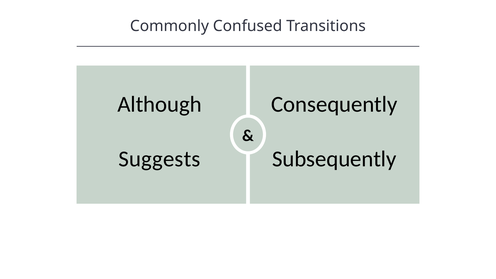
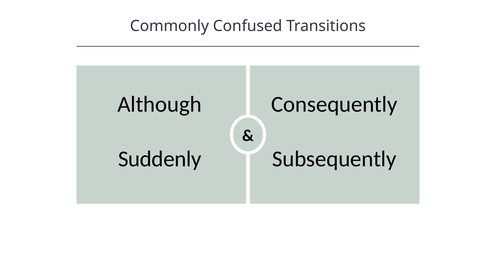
Suggests: Suggests -> Suddenly (160, 159)
